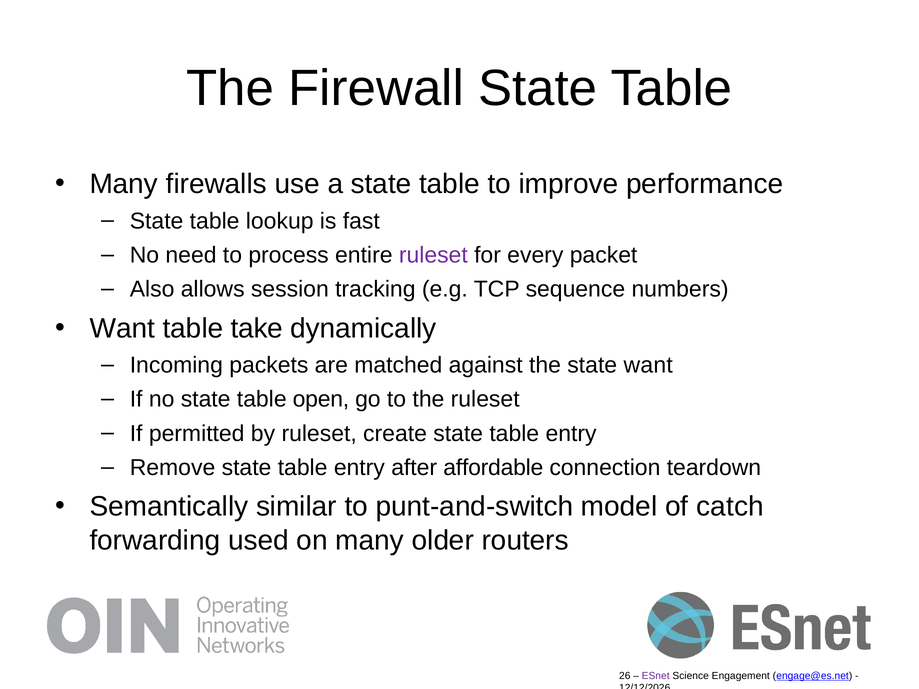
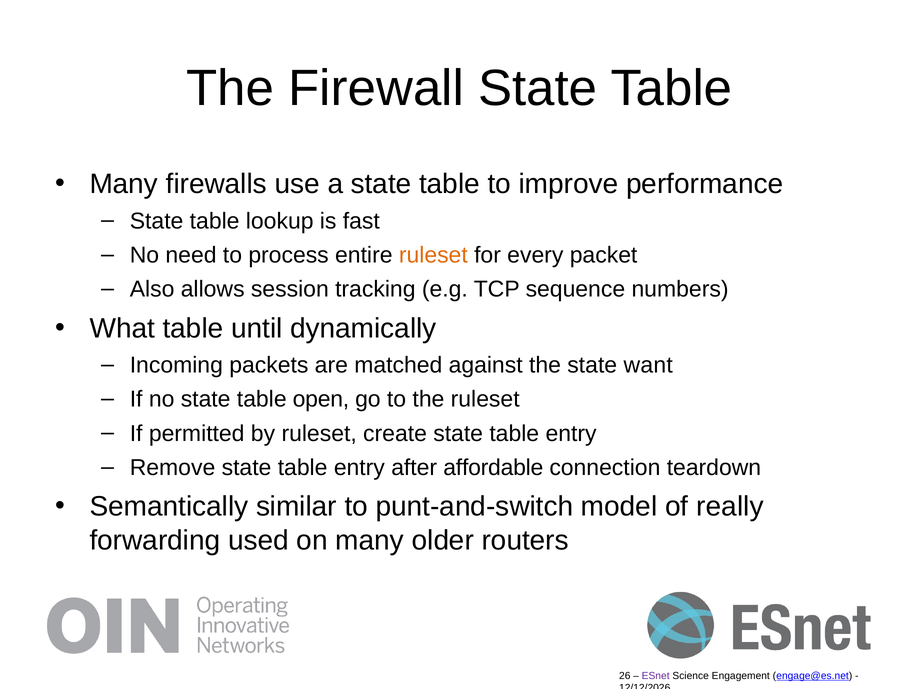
ruleset colour: purple -> orange (433, 255)
Want: Want -> What (122, 328)
take: take -> until (257, 328)
catch: catch -> really (730, 507)
